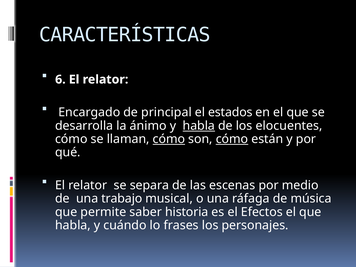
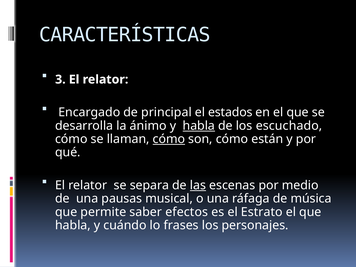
6: 6 -> 3 (60, 79)
elocuentes: elocuentes -> escuchado (289, 126)
cómo underline: present -> none (232, 139)
las underline: none -> present (198, 185)
trabajo: trabajo -> pausas (122, 199)
historia: historia -> efectos (187, 212)
Efectos: Efectos -> Estrato (262, 212)
